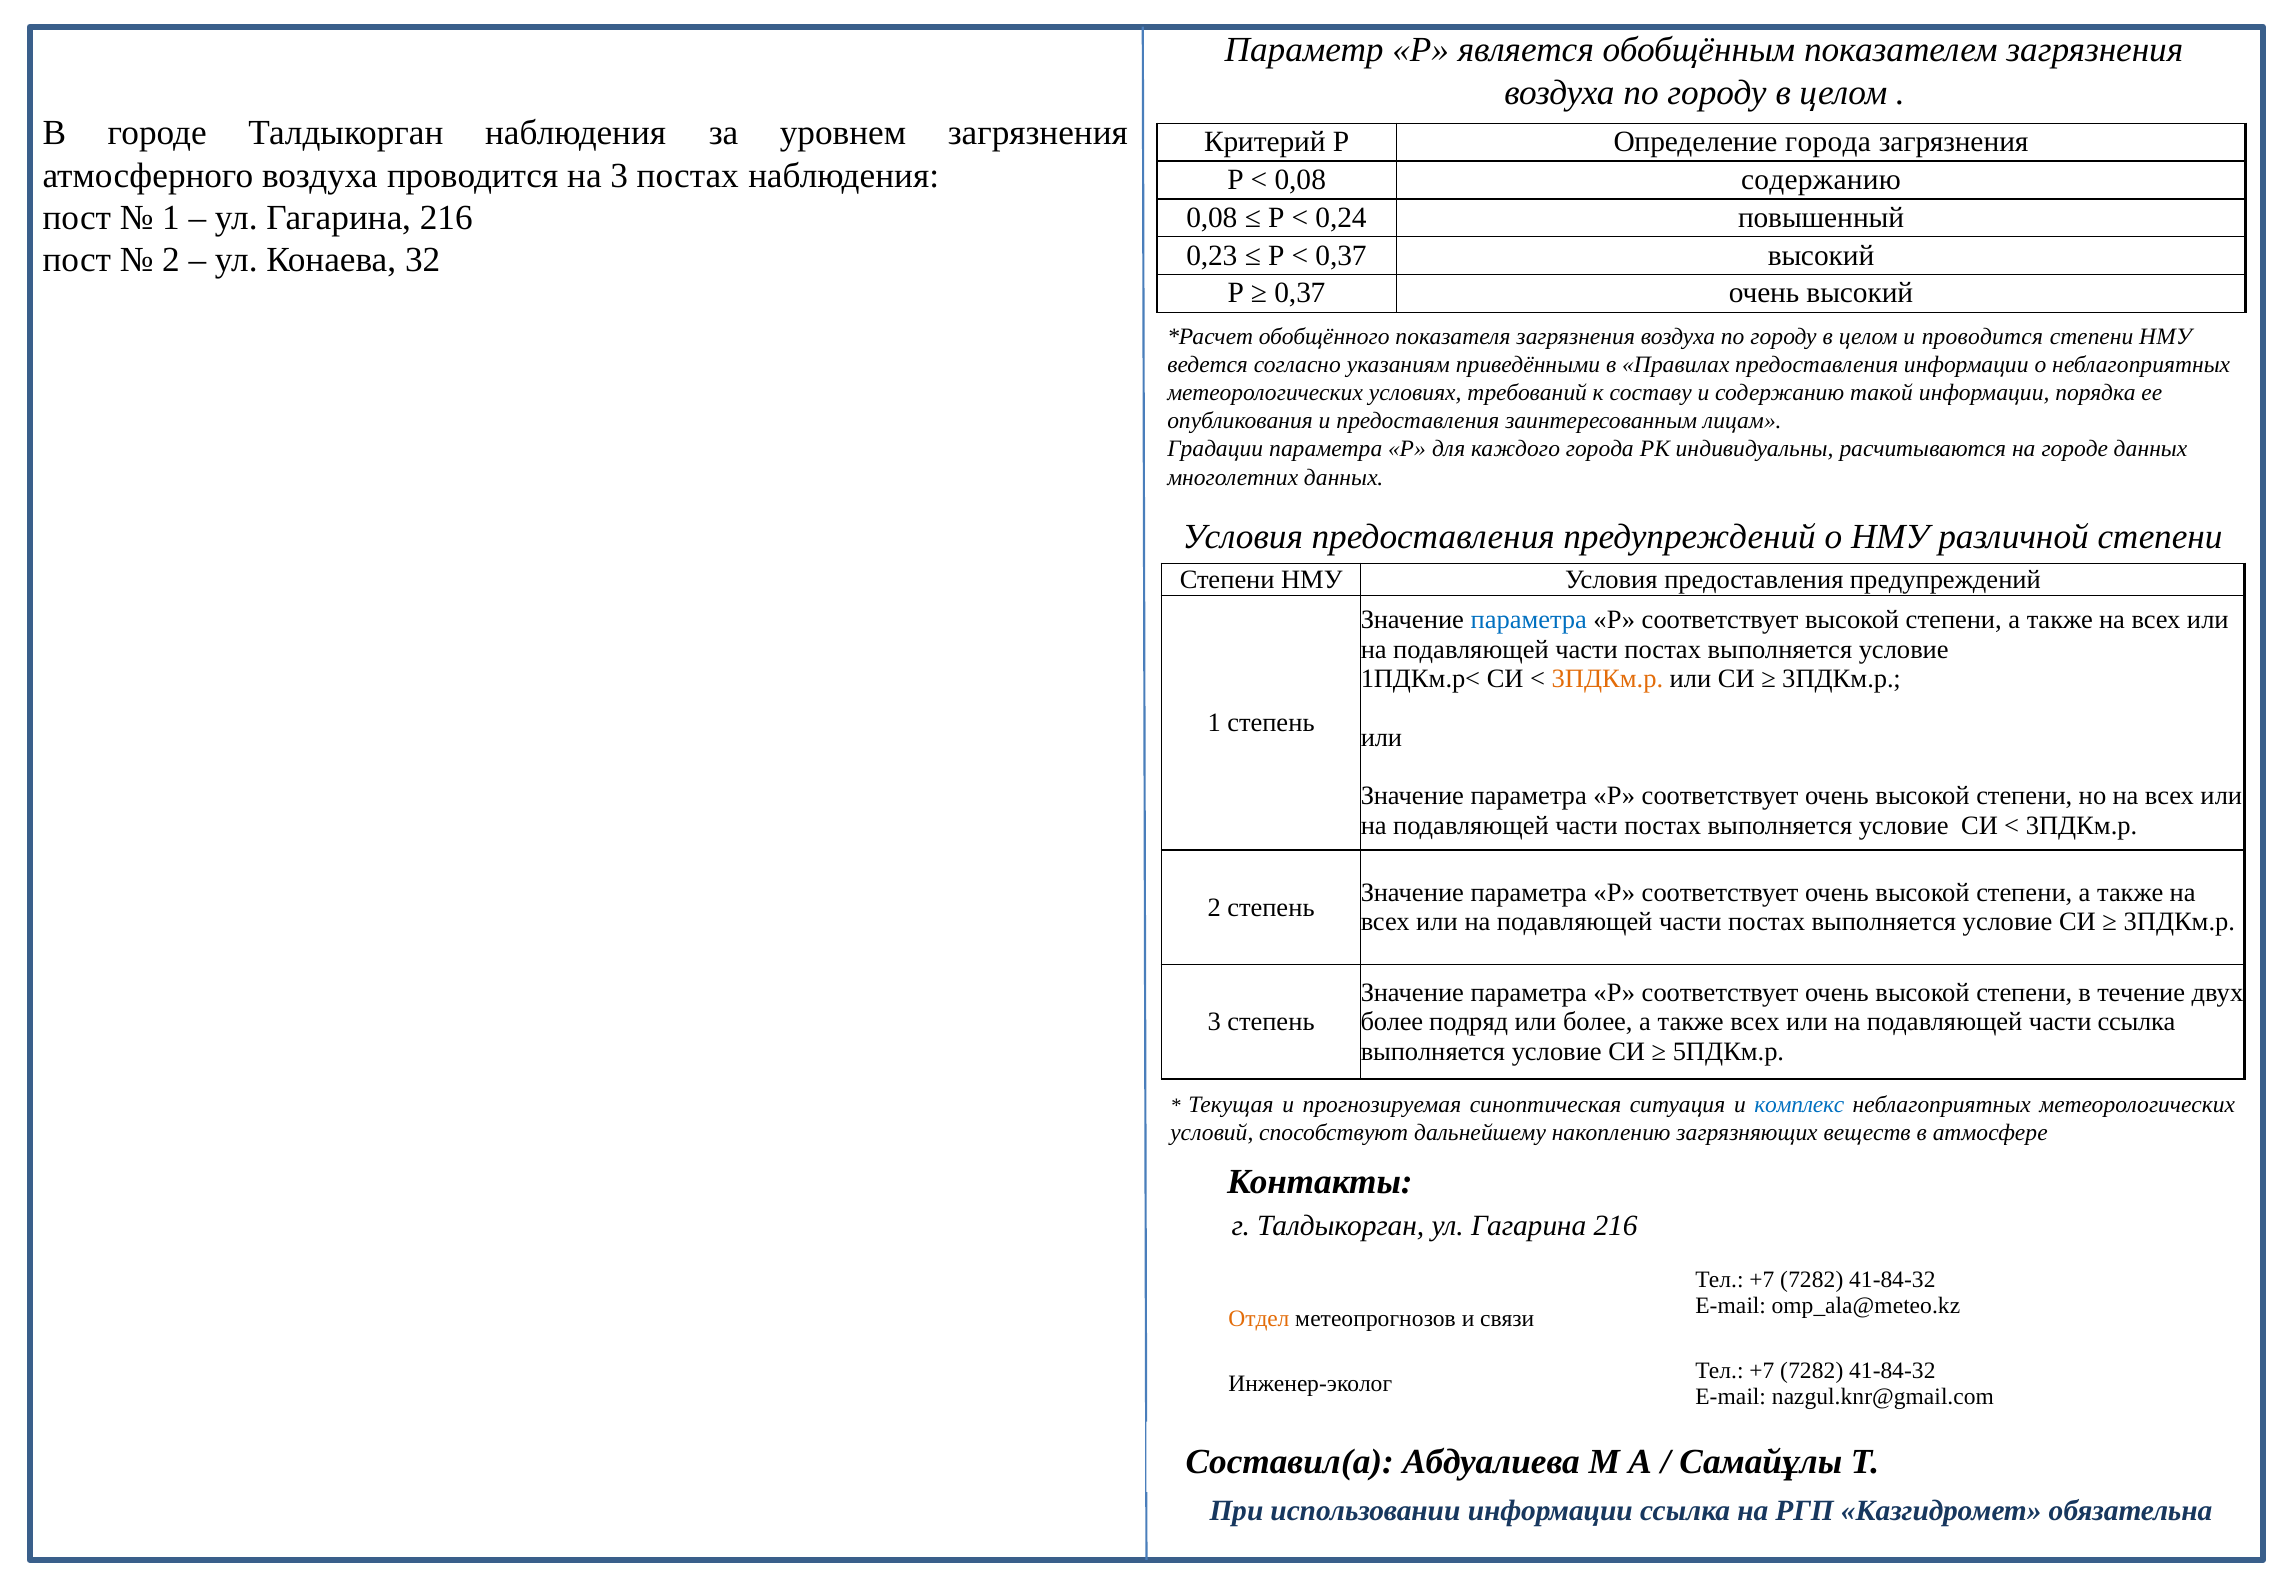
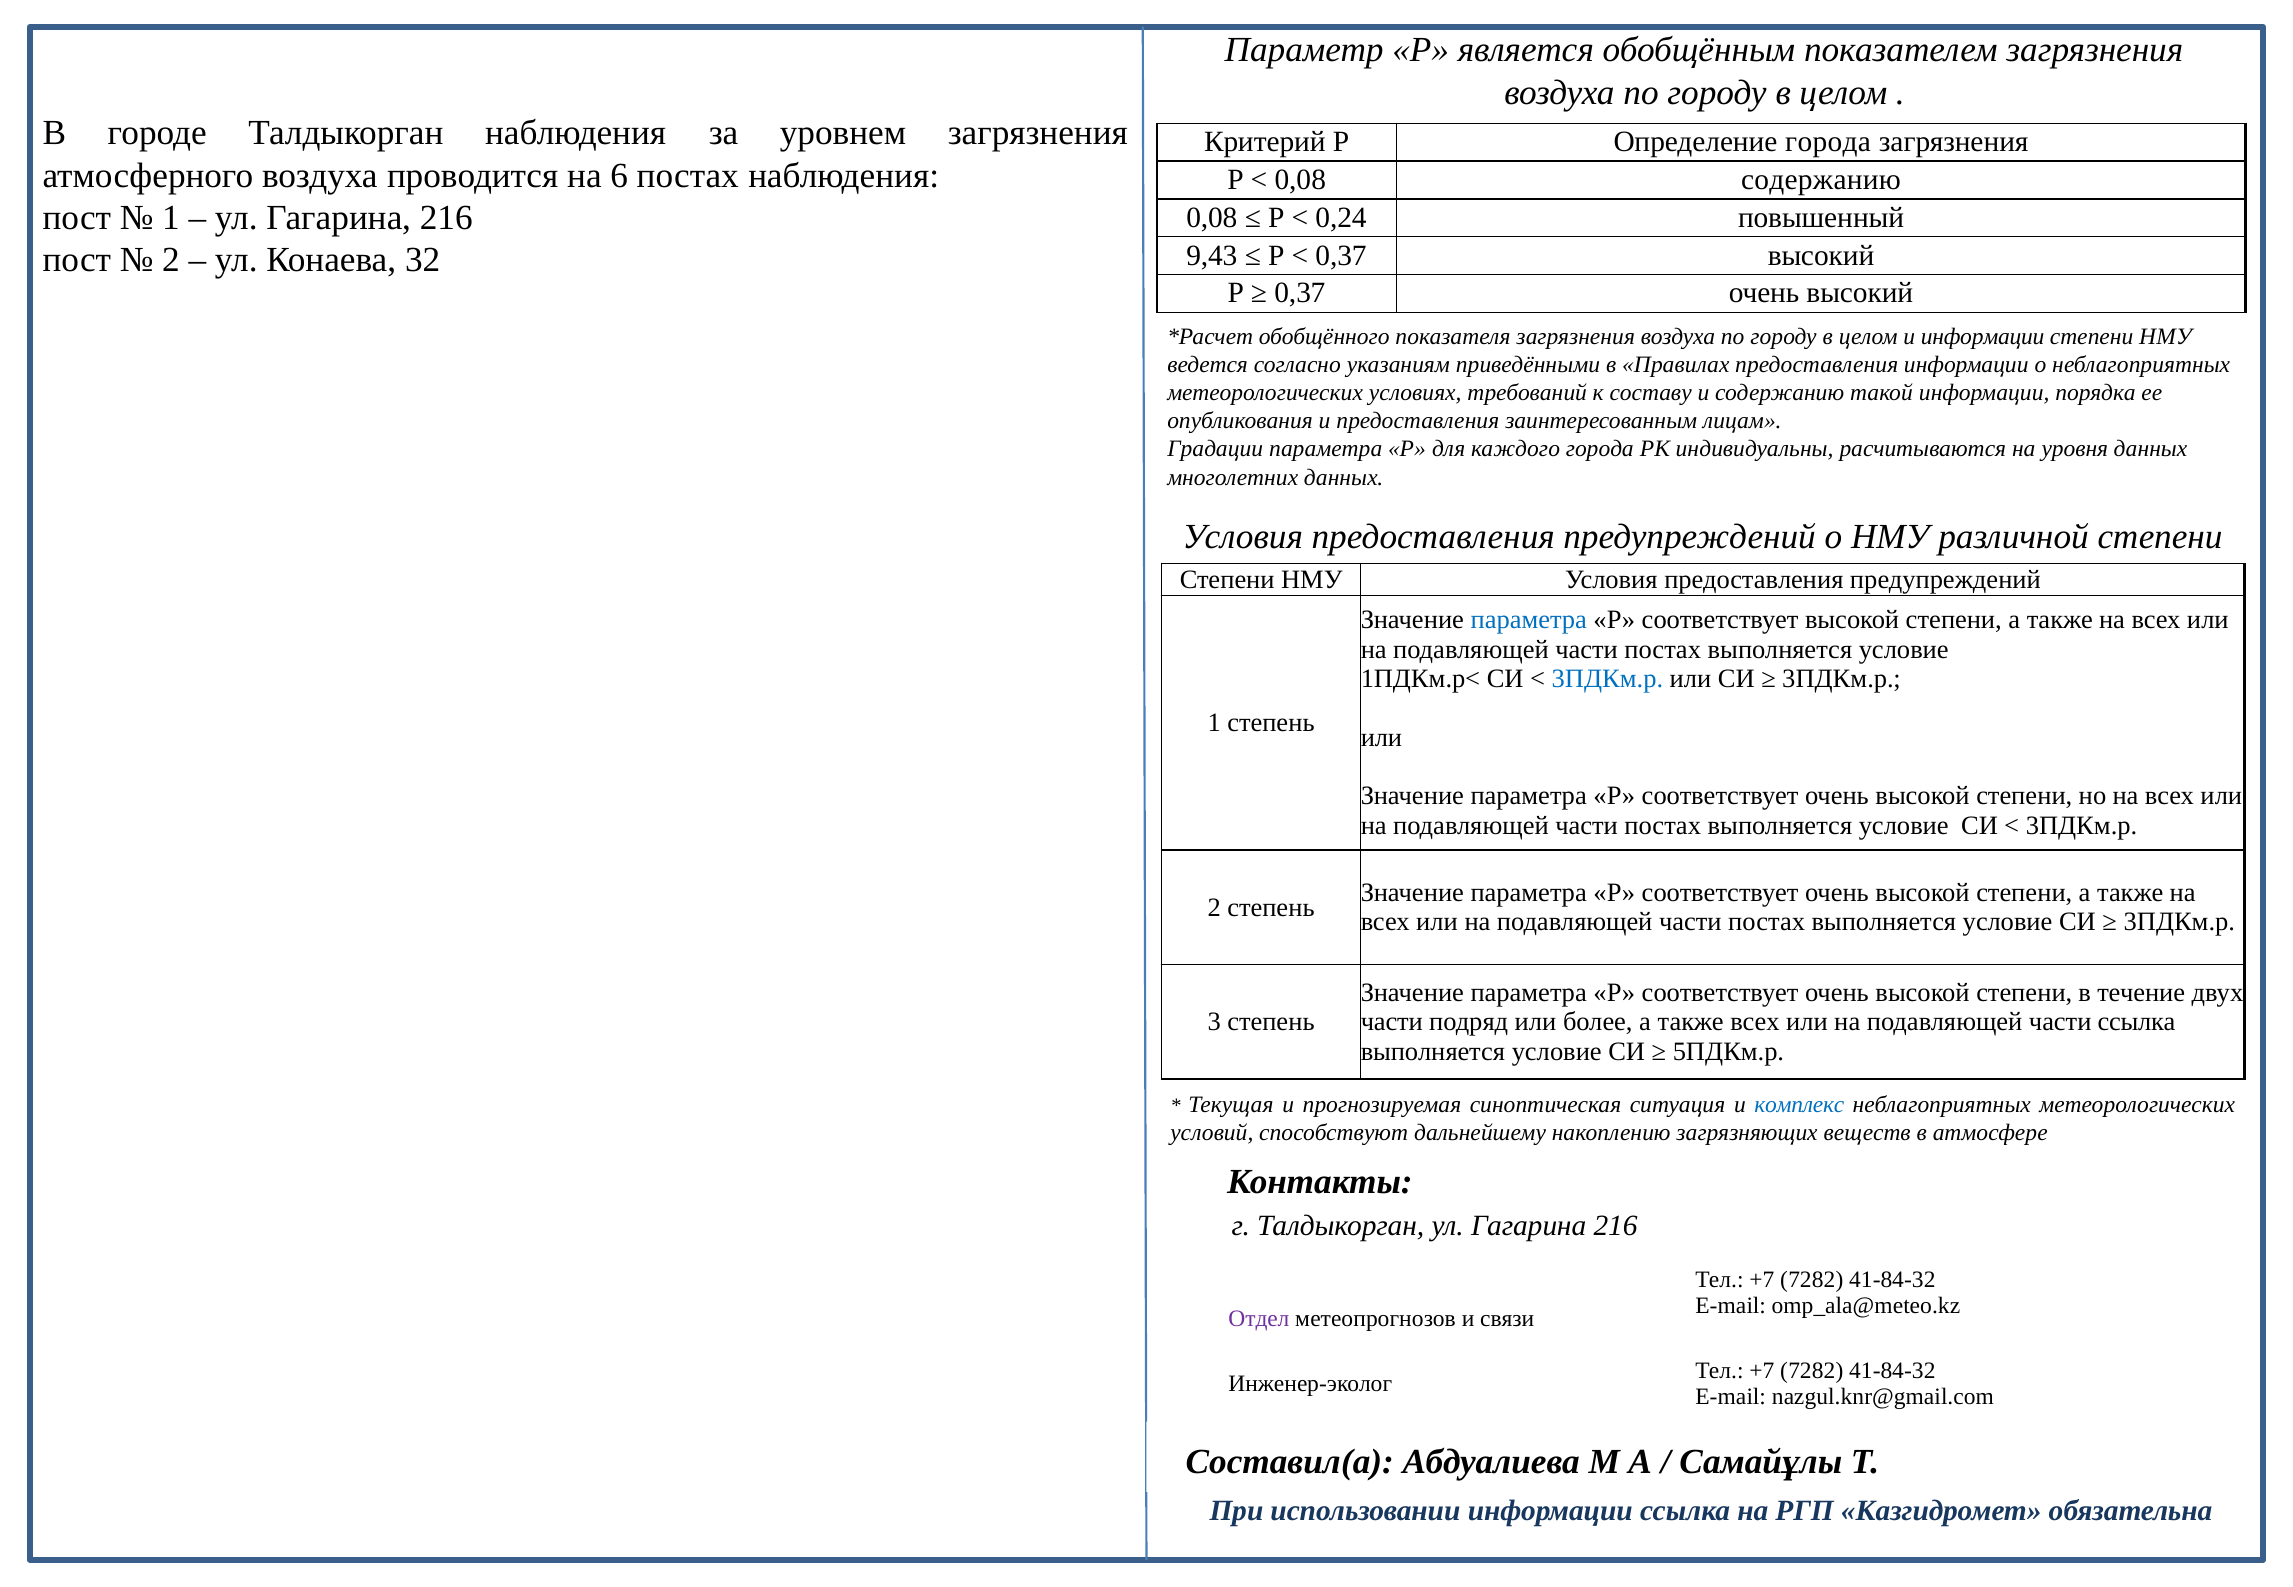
на 3: 3 -> 6 (619, 176)
0,23: 0,23 -> 9,43 (1212, 255)
и проводится: проводится -> информации (1983, 337)
на городе: городе -> уровня (2075, 449)
3ПДКм.р colour: orange -> blue (1607, 679)
более: более -> части (1392, 1022)
Отдел colour: orange -> purple (1259, 1319)
